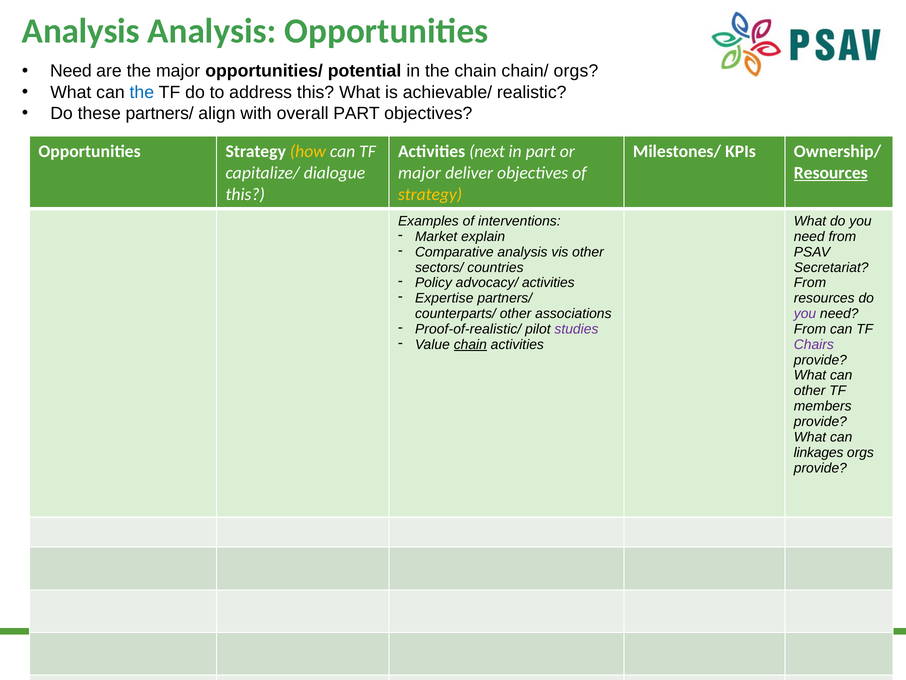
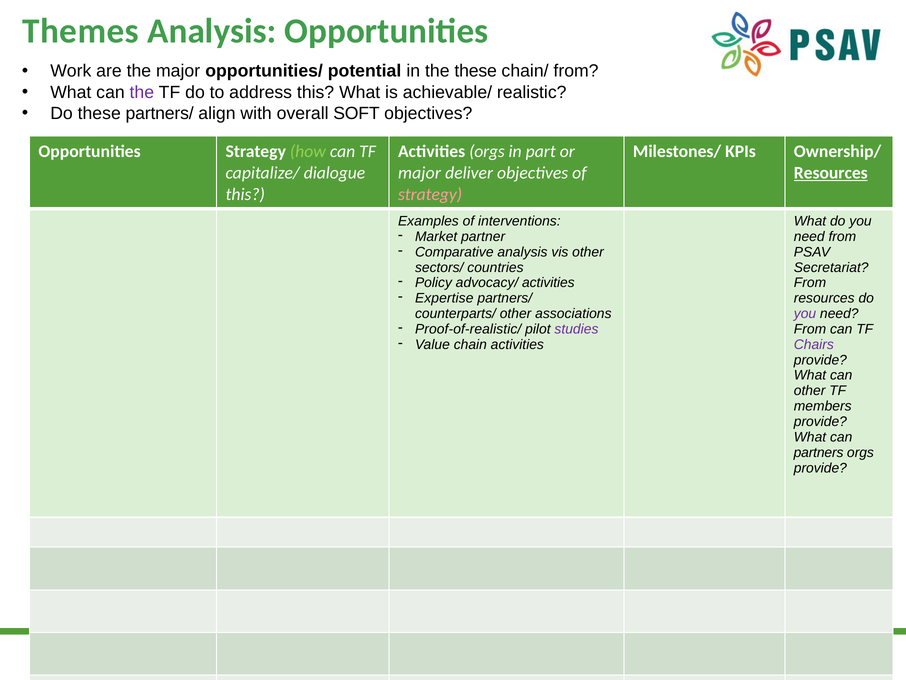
Analysis: Analysis -> Themes (81, 31)
Need: Need -> Work (71, 71)
the chain: chain -> these (476, 71)
chain/ orgs: orgs -> from (576, 71)
the colour: blue -> purple (142, 92)
overall PART: PART -> SOFT (356, 113)
how colour: yellow -> light green (308, 151)
Activities next: next -> orgs (487, 151)
strategy colour: yellow -> pink (430, 194)
explain: explain -> partner (483, 236)
chain underline: present -> none (470, 344)
linkages: linkages -> partners (819, 452)
